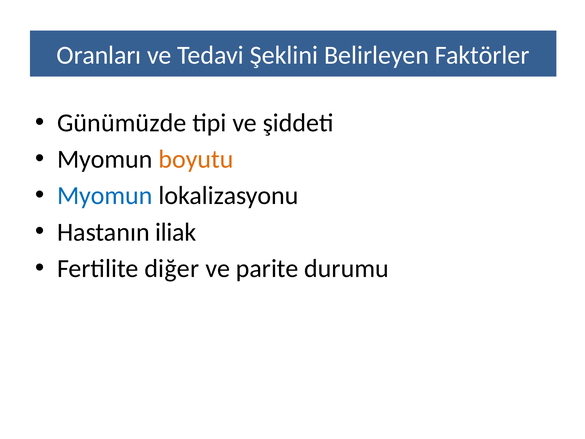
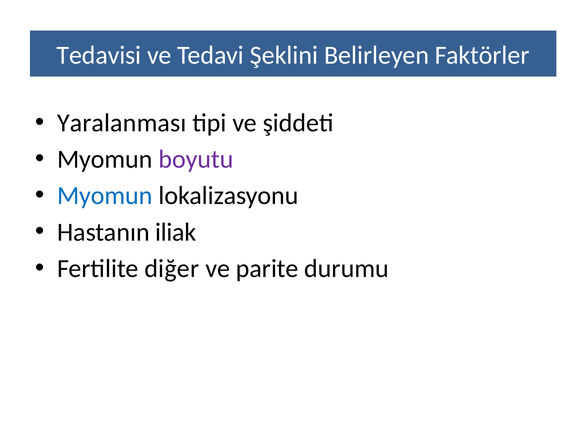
Oranları: Oranları -> Tedavisi (99, 55)
Günümüzde: Günümüzde -> Yaralanması (122, 123)
boyutu colour: orange -> purple (196, 159)
